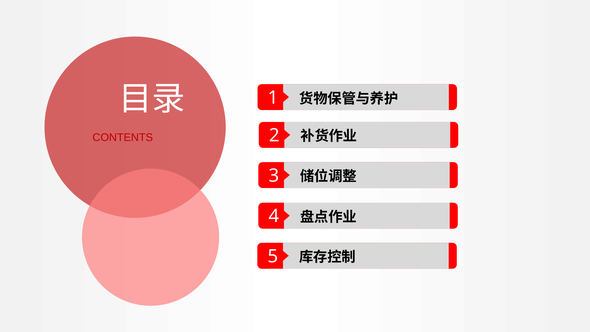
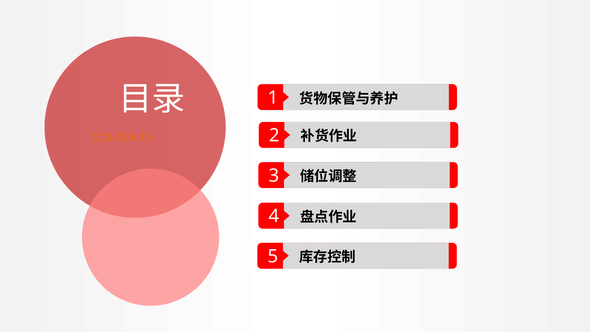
CONTENTS colour: red -> orange (123, 137)
